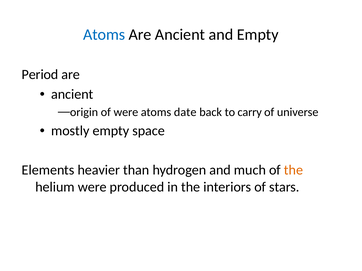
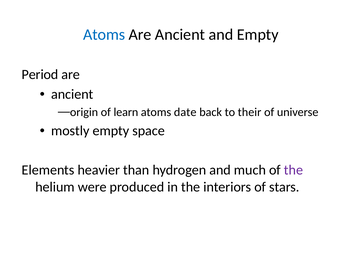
of were: were -> learn (126, 112)
carry: carry -> their (250, 112)
the colour: orange -> purple (293, 170)
